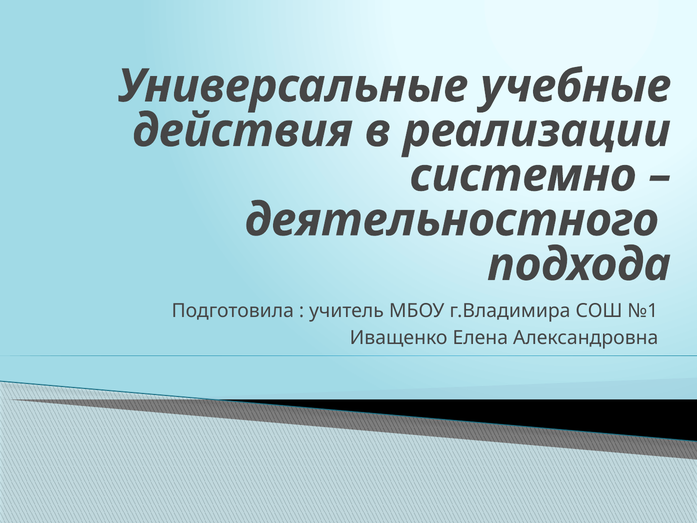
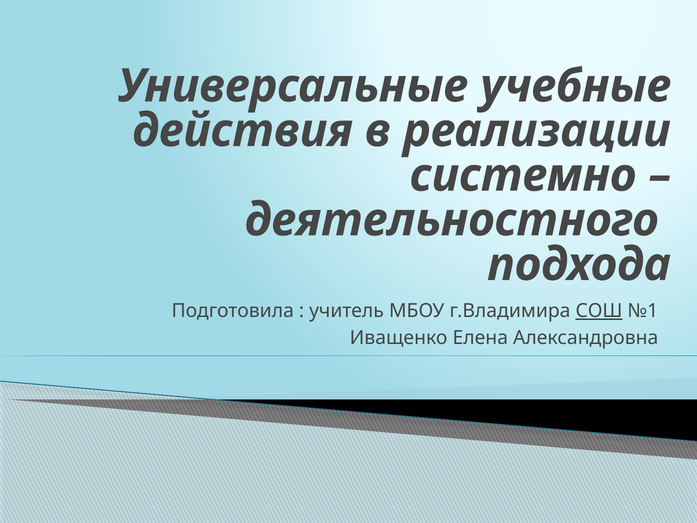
СОШ underline: none -> present (599, 311)
